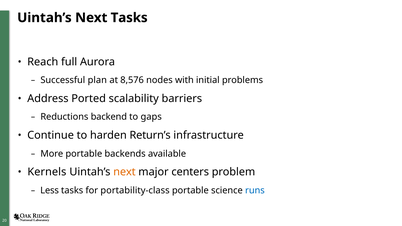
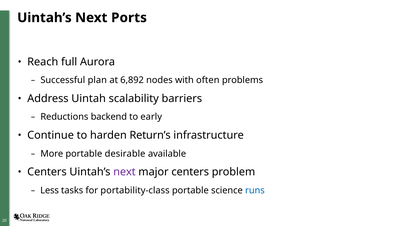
Next Tasks: Tasks -> Ports (129, 18)
8,576: 8,576 -> 6,892 (132, 80)
initial: initial -> often (208, 80)
Ported: Ported -> Uintah (89, 99)
gaps: gaps -> early (151, 117)
backends: backends -> desirable (125, 154)
Kernels: Kernels -> Centers (47, 172)
next colour: orange -> purple (124, 172)
